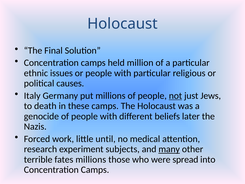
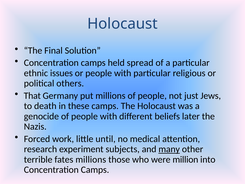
million: million -> spread (140, 63)
causes: causes -> others (70, 83)
Italy: Italy -> That (32, 96)
not underline: present -> none (175, 96)
spread: spread -> million (185, 159)
